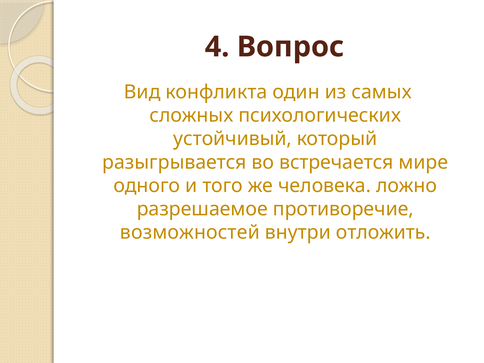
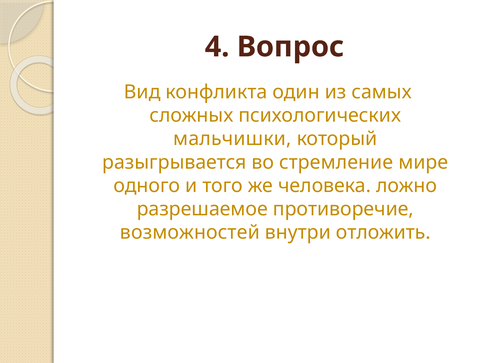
устойчивый: устойчивый -> мальчишки (232, 139)
встречается: встречается -> стремление (336, 162)
